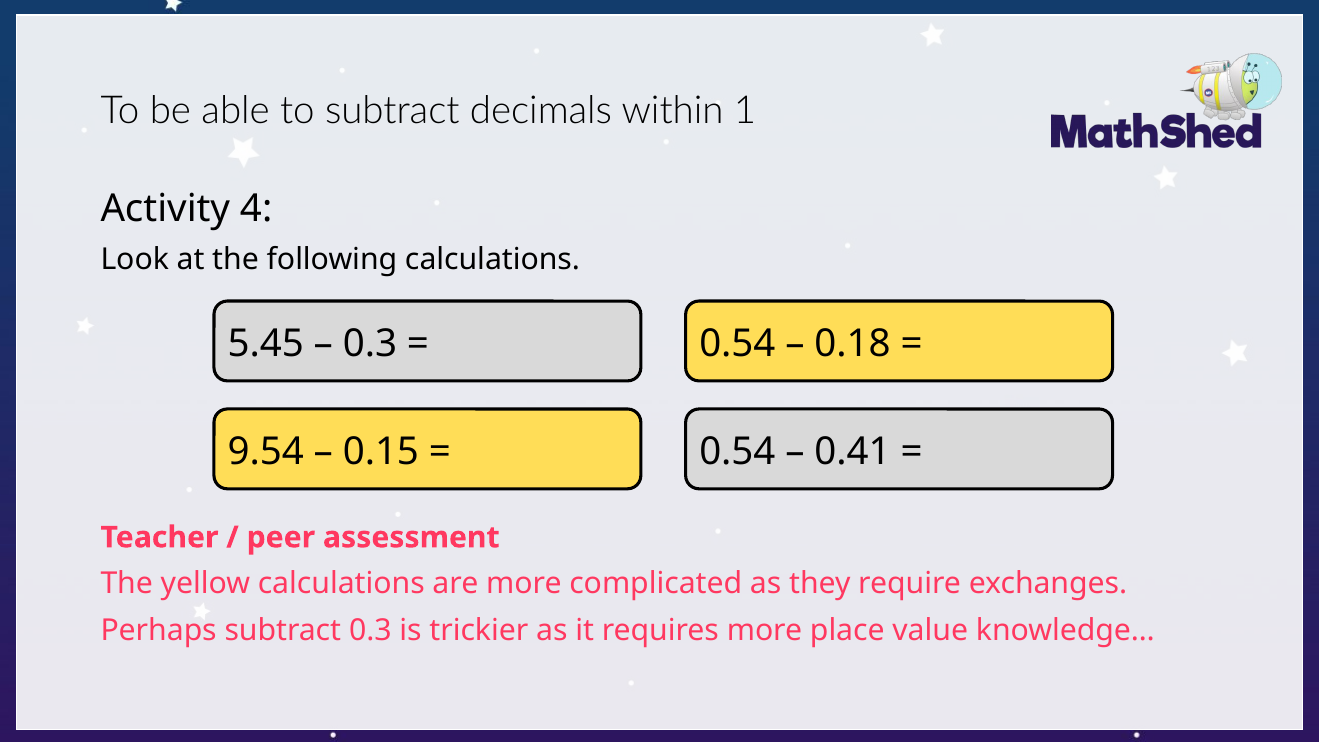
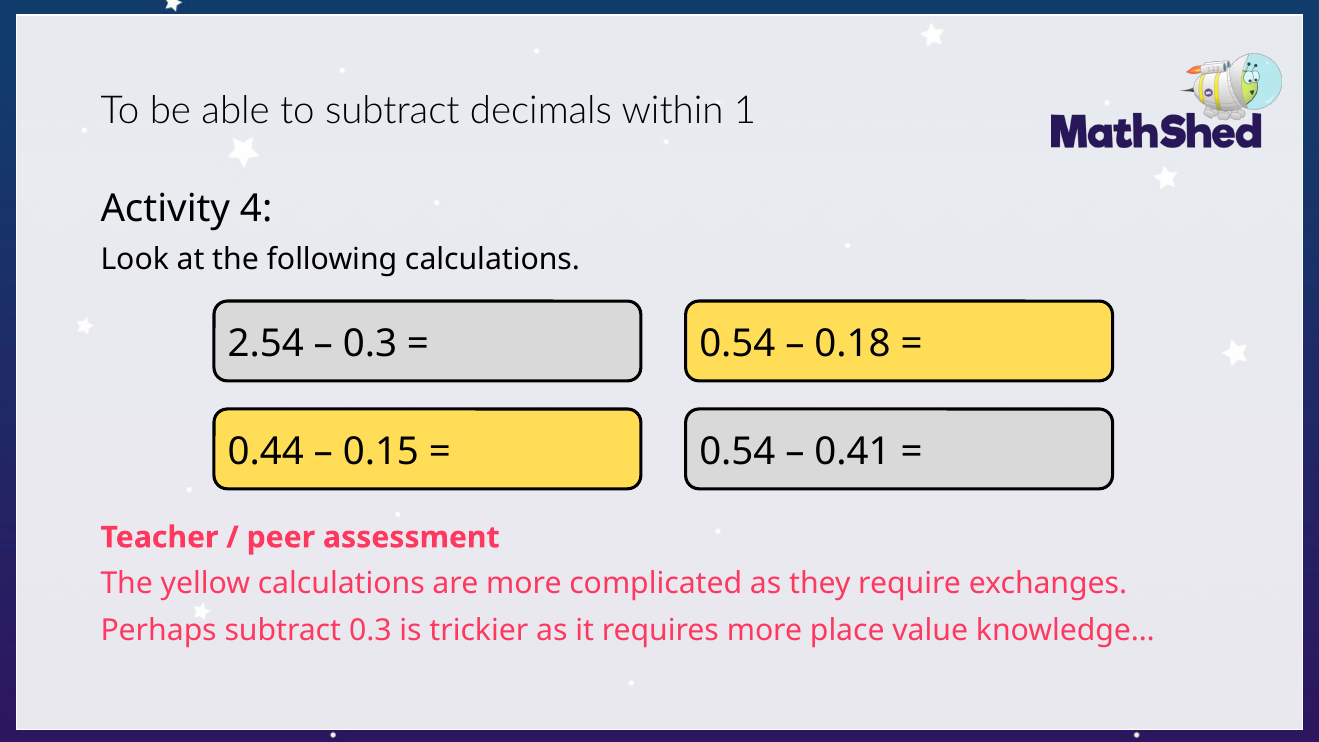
5.45: 5.45 -> 2.54 (266, 344)
9.54: 9.54 -> 0.44 (266, 452)
